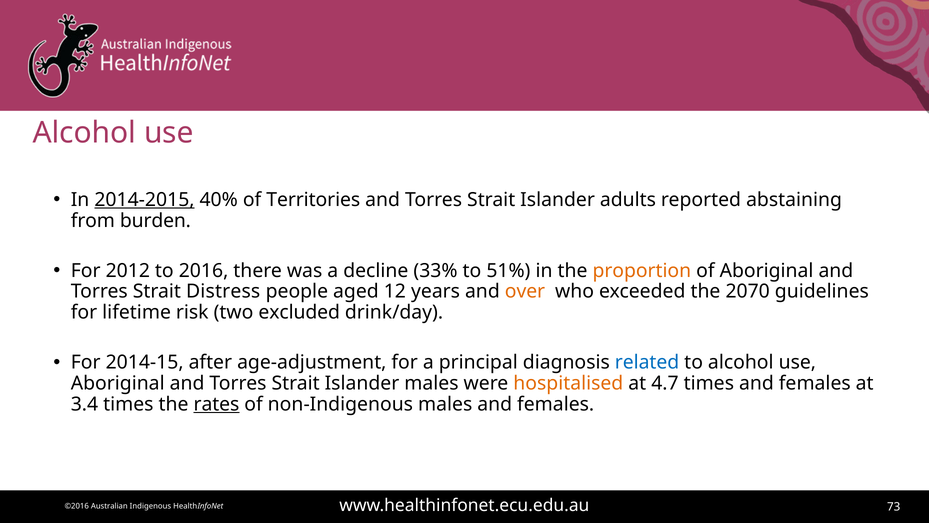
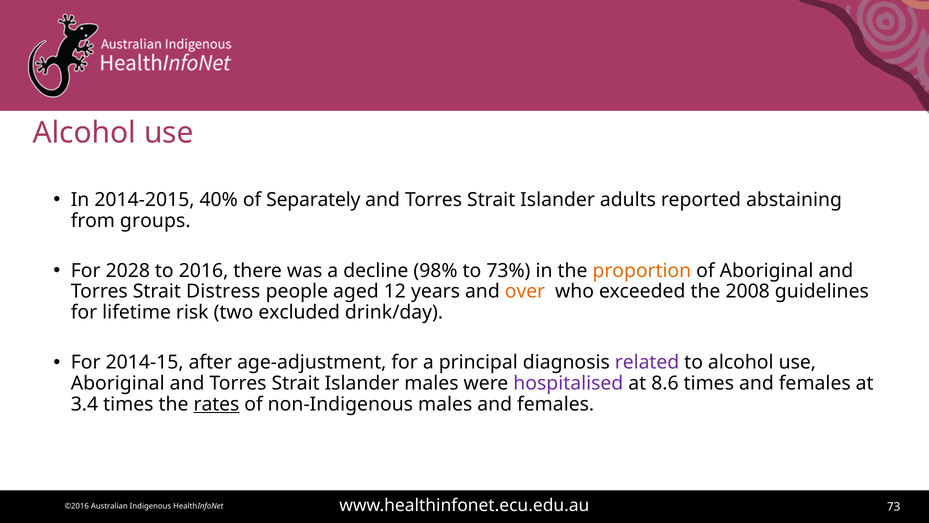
2014-2015 underline: present -> none (144, 200)
Territories: Territories -> Separately (313, 200)
burden: burden -> groups (155, 221)
2012: 2012 -> 2028 (128, 270)
33%: 33% -> 98% (435, 270)
51%: 51% -> 73% (508, 270)
2070: 2070 -> 2008 (748, 291)
related colour: blue -> purple (647, 362)
hospitalised colour: orange -> purple (568, 383)
4.7: 4.7 -> 8.6 (665, 383)
